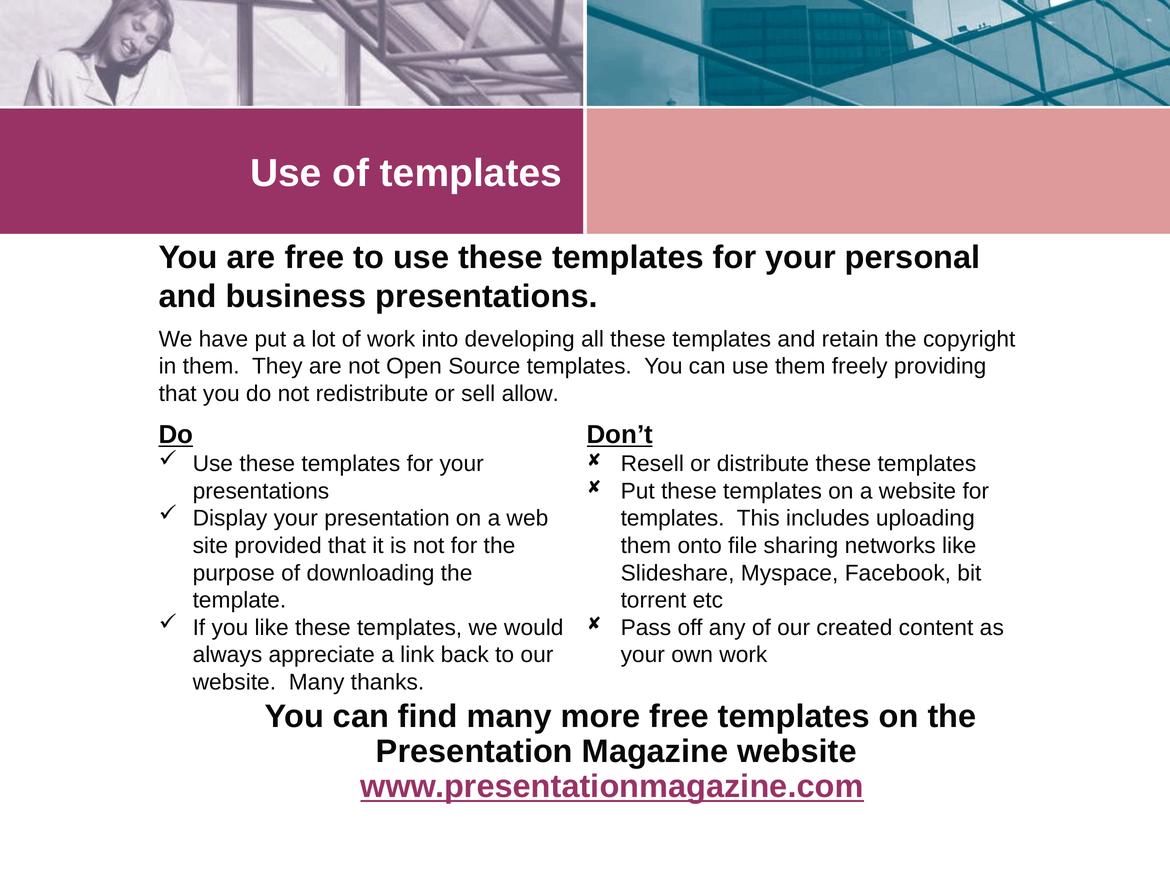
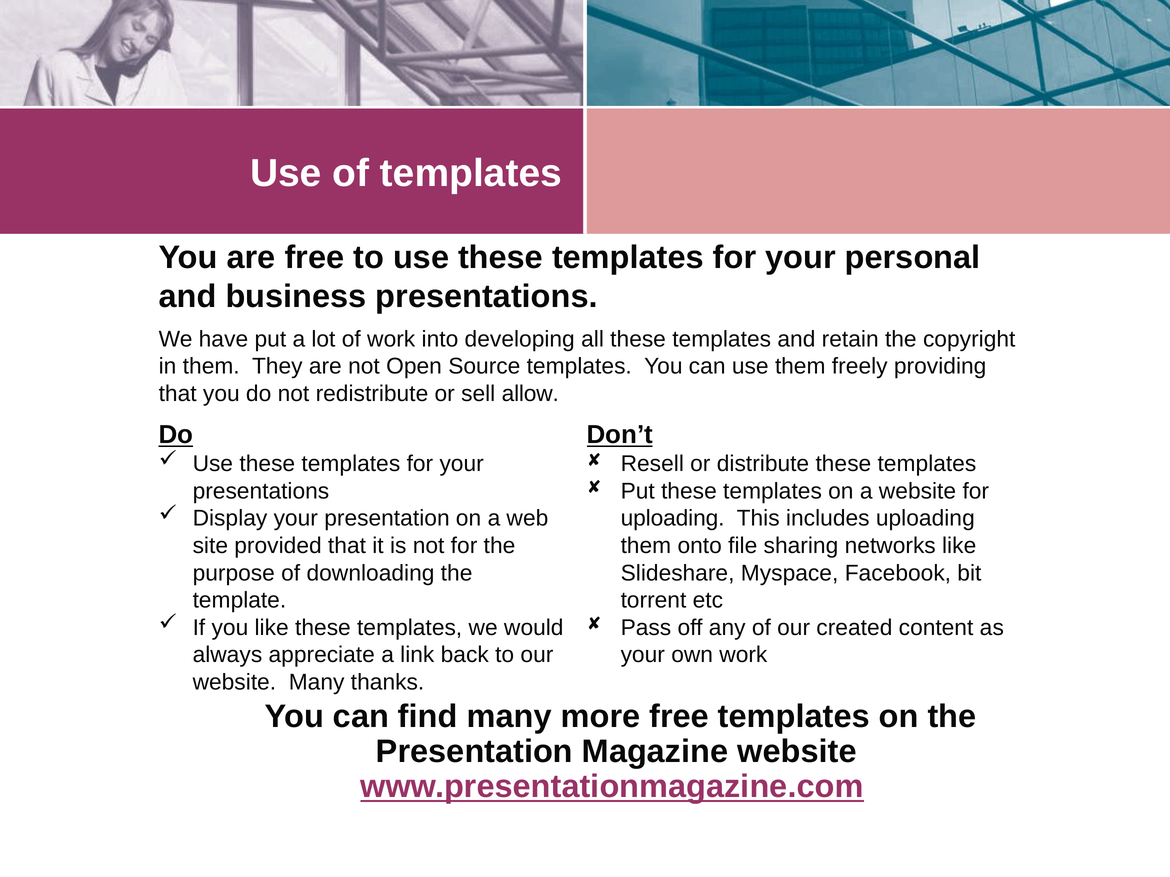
templates: templates -> uploading (673, 519)
